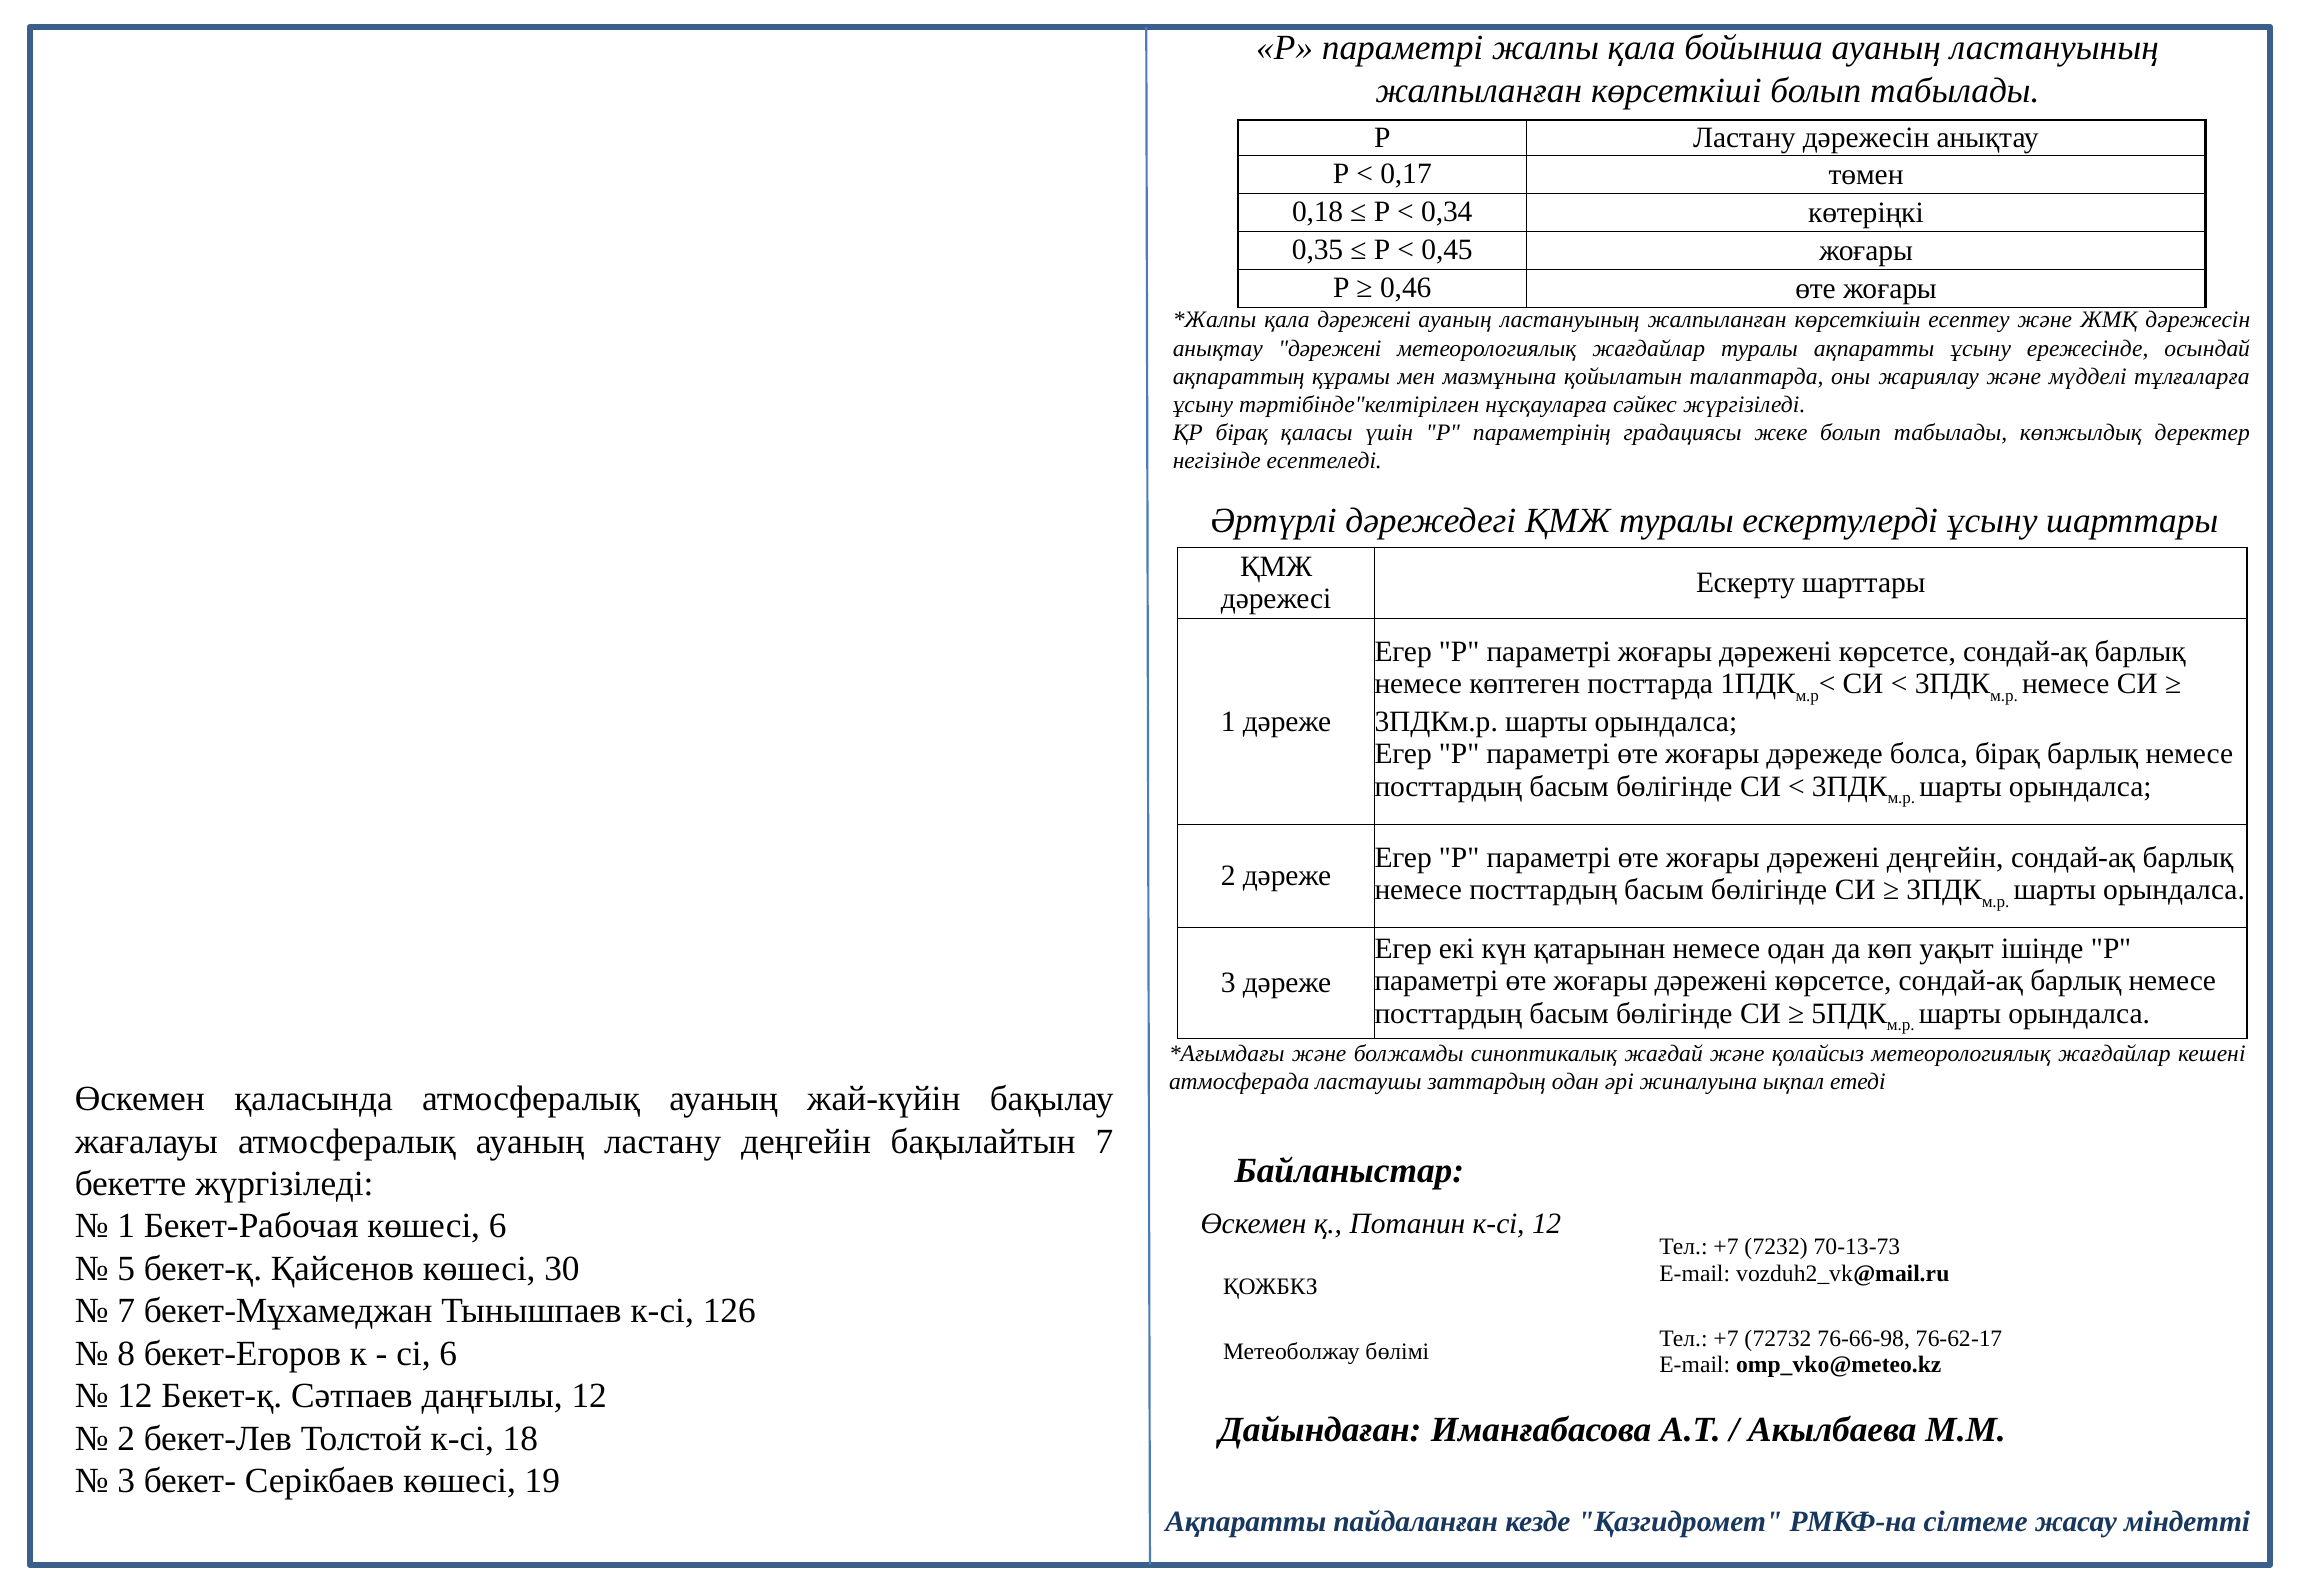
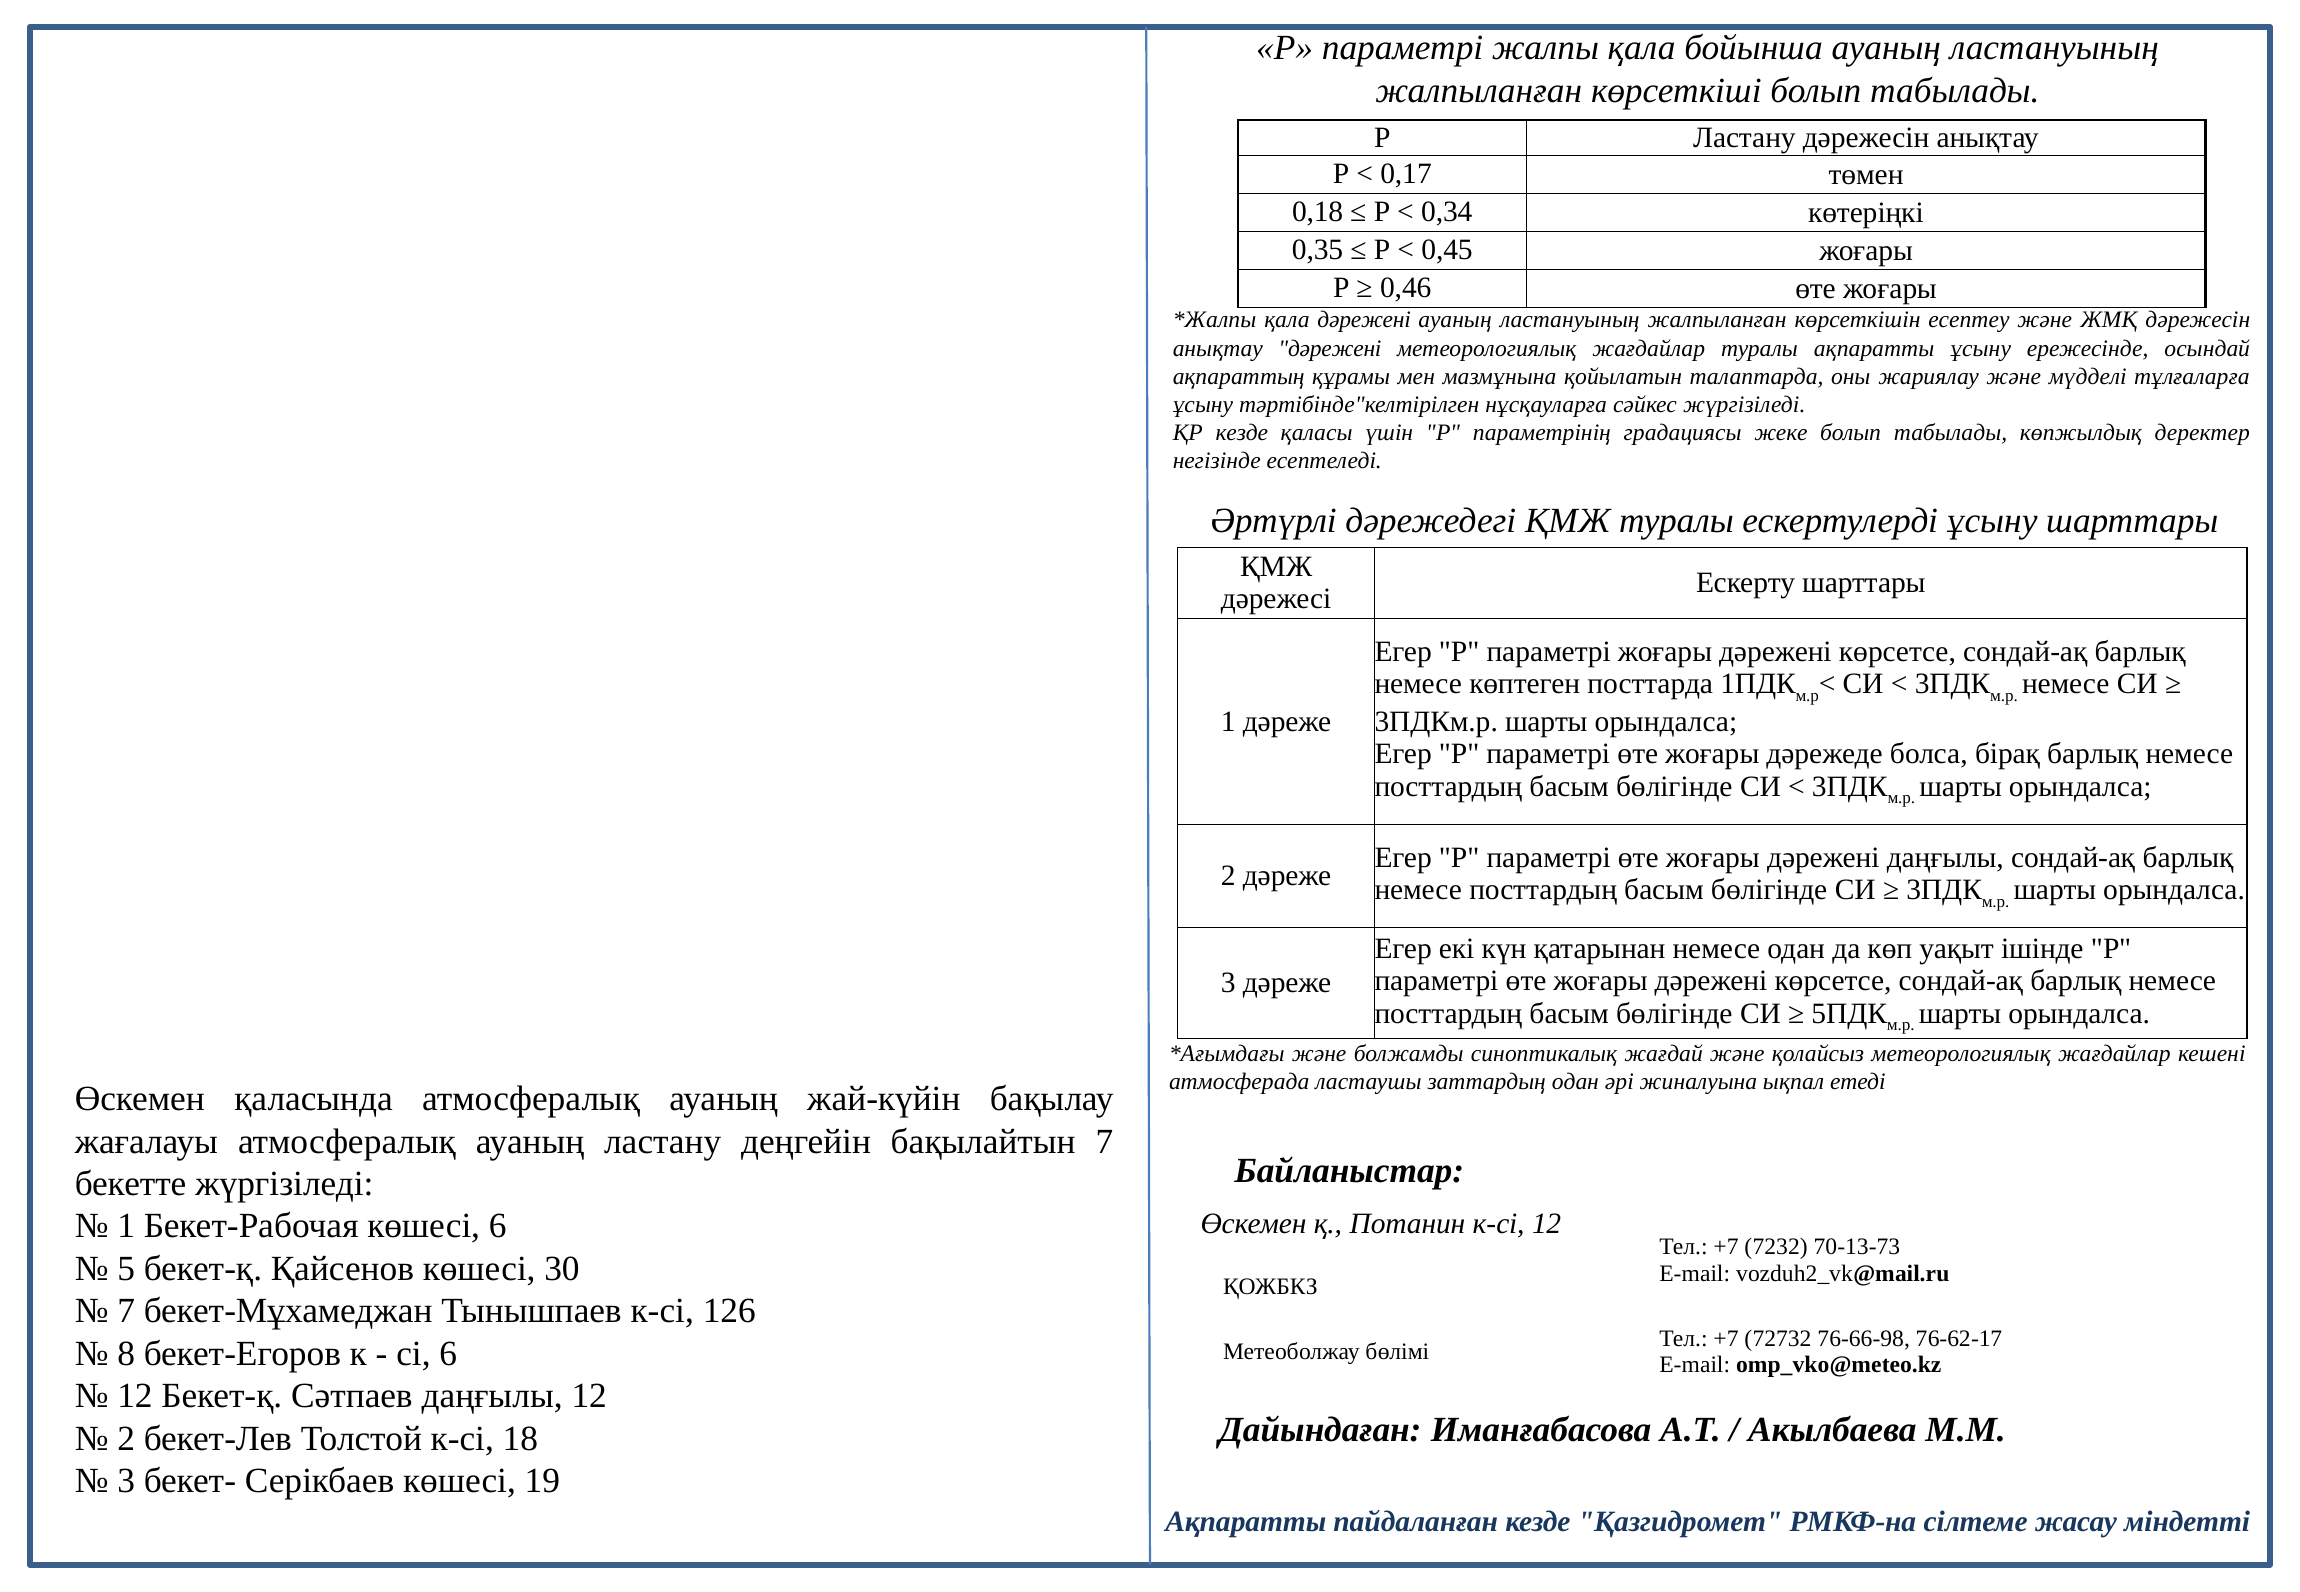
ҚР бірақ: бірақ -> кезде (1242, 433)
дәрежені деңгейін: деңгейін -> даңғылы (1945, 858)
